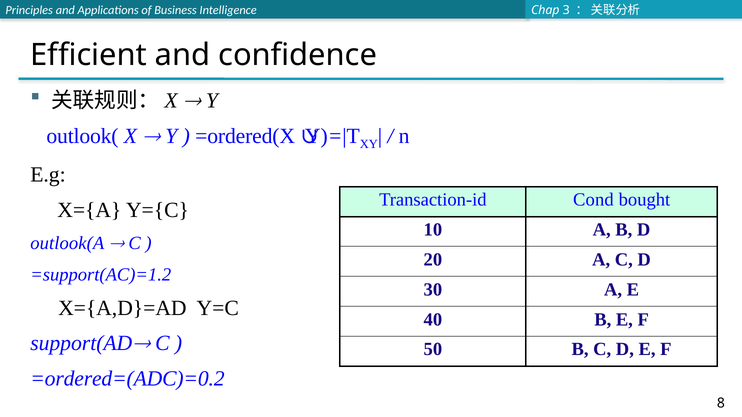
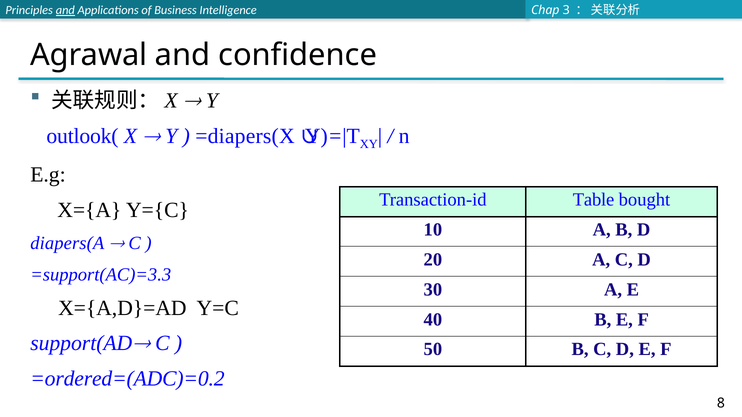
and underline: none -> present (65, 10)
Efficient: Efficient -> Agrawal (89, 55)
=ordered(X: =ordered(X -> =diapers(X (245, 136)
Cond: Cond -> Table (594, 200)
outlook(A: outlook(A -> diapers(A (67, 243)
=support(AC)=1.2: =support(AC)=1.2 -> =support(AC)=3.3 (101, 275)
